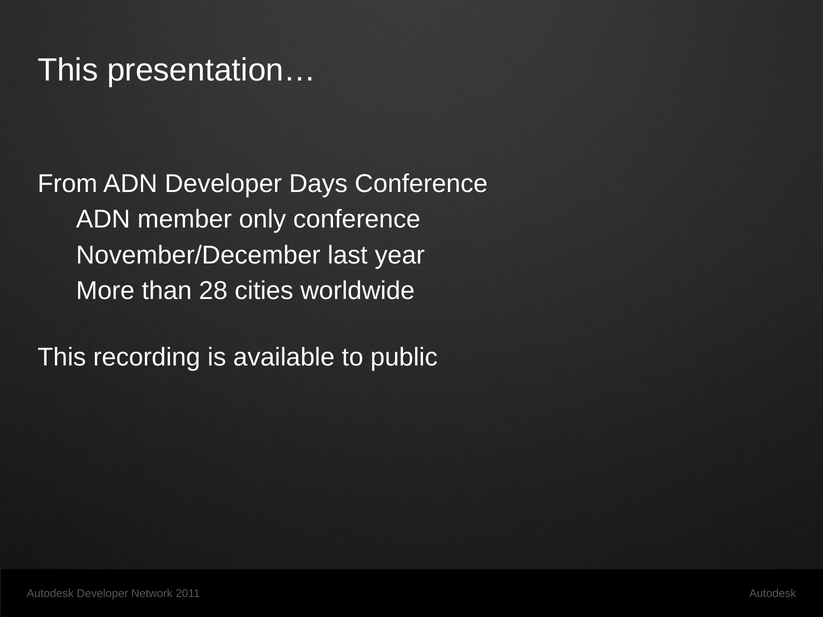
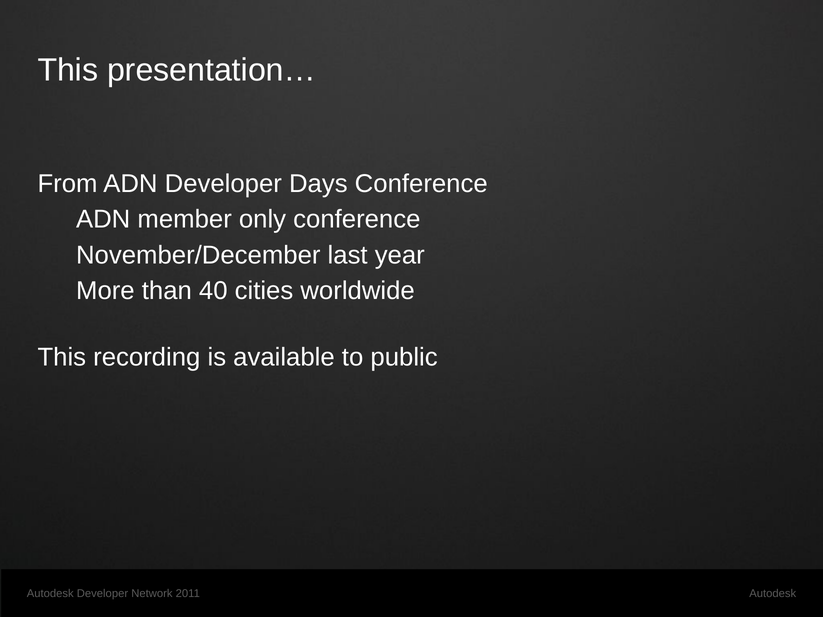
28: 28 -> 40 (213, 291)
